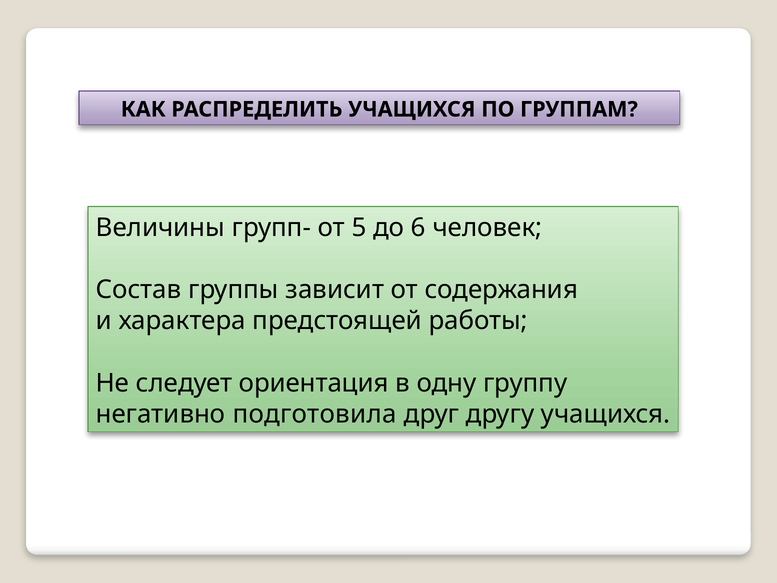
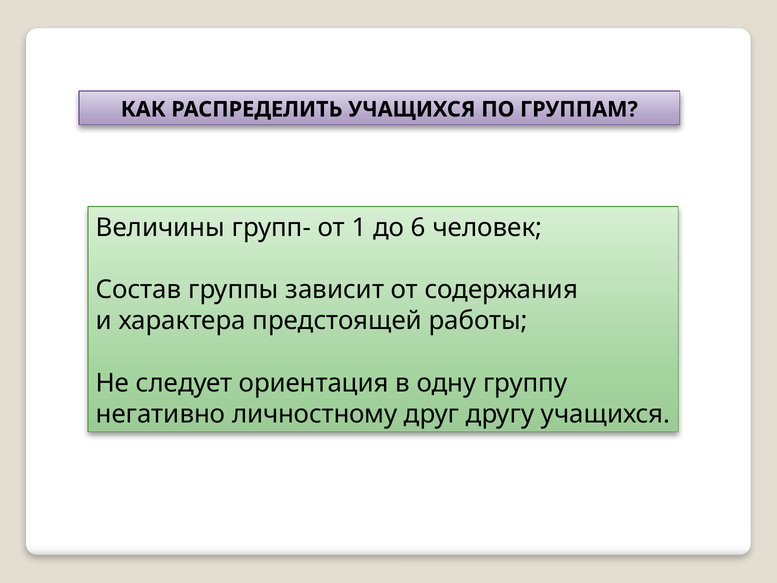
5: 5 -> 1 (359, 228)
подготовила: подготовила -> личностному (315, 414)
